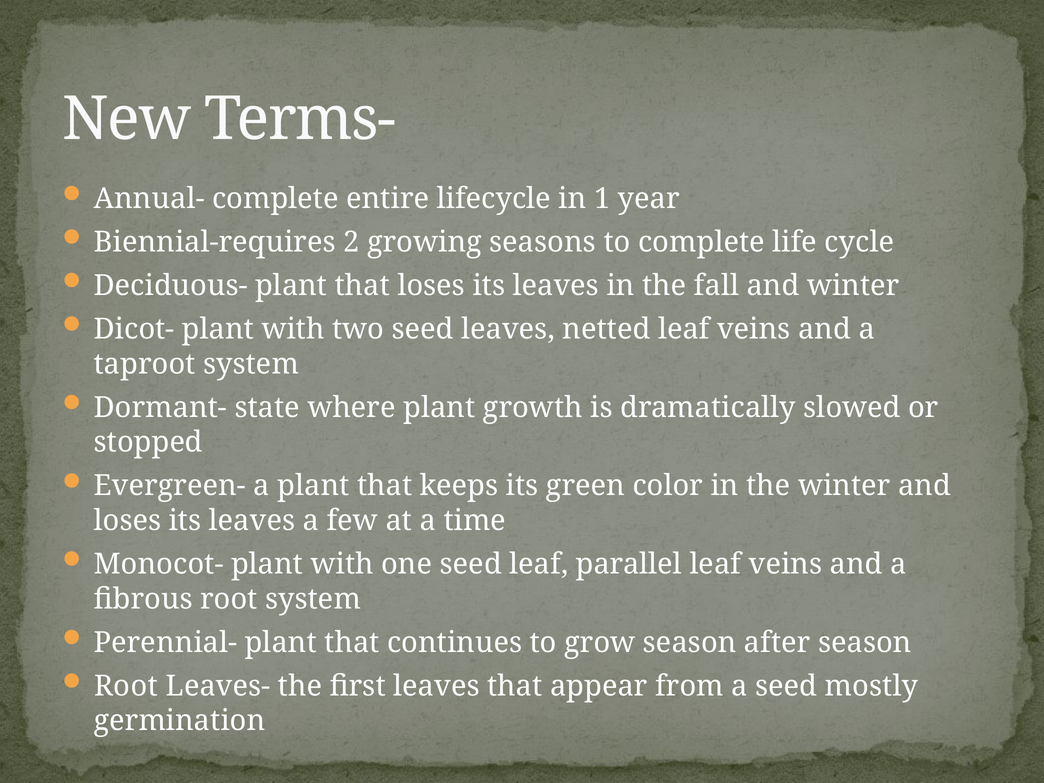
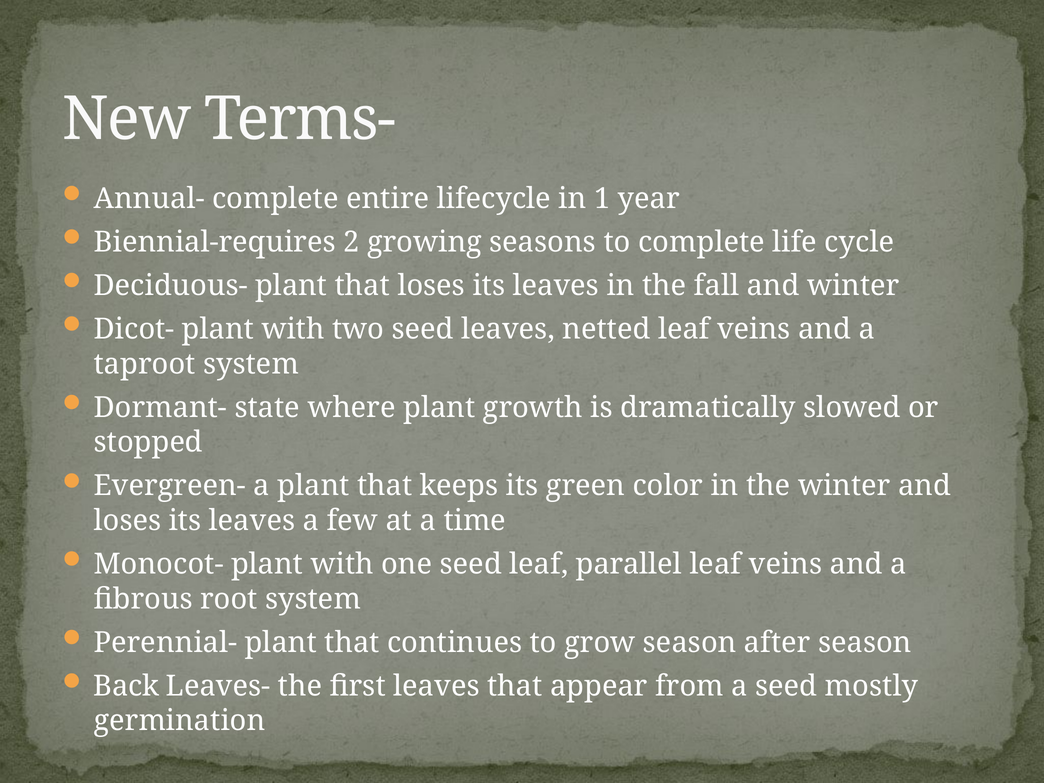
Root: Root -> Back (126, 686)
